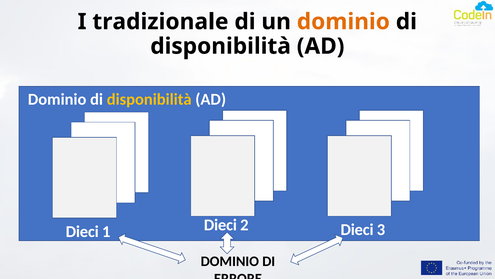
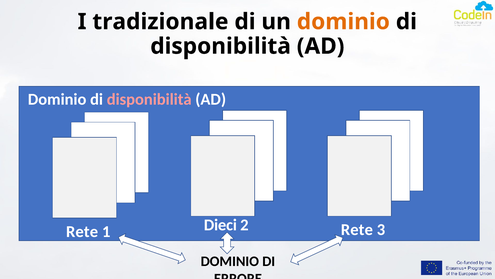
disponibilità colour: yellow -> pink (149, 99)
Dieci: Dieci -> Rete (82, 231)
2 Dieci: Dieci -> Rete (357, 229)
